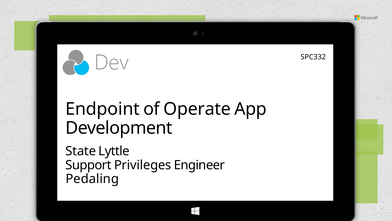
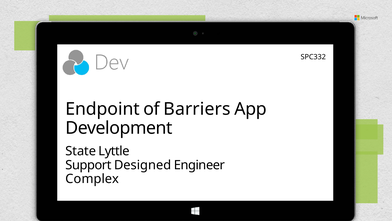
Operate: Operate -> Barriers (197, 109)
Privileges: Privileges -> Designed (143, 165)
Pedaling: Pedaling -> Complex (92, 178)
